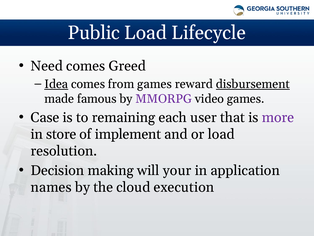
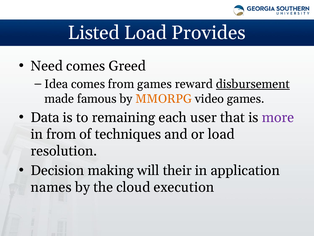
Public: Public -> Listed (94, 33)
Lifecycle: Lifecycle -> Provides (209, 33)
Idea underline: present -> none (56, 84)
MMORPG colour: purple -> orange (164, 99)
Case: Case -> Data (45, 117)
in store: store -> from (61, 134)
implement: implement -> techniques (128, 134)
your: your -> their (177, 170)
